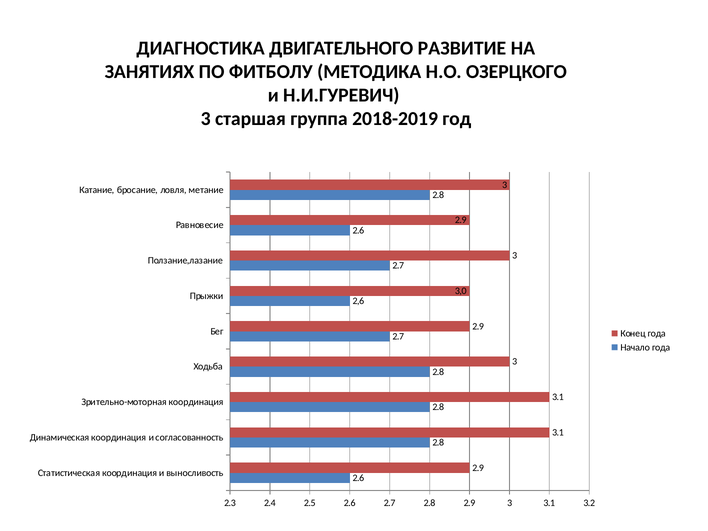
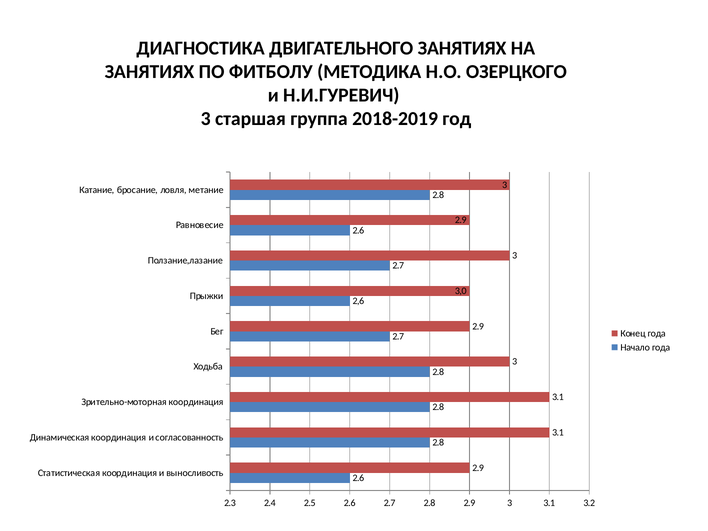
ДВИГАТЕЛЬНОГО РАЗВИТИЕ: РАЗВИТИЕ -> ЗАНЯТИЯХ (462, 48)
